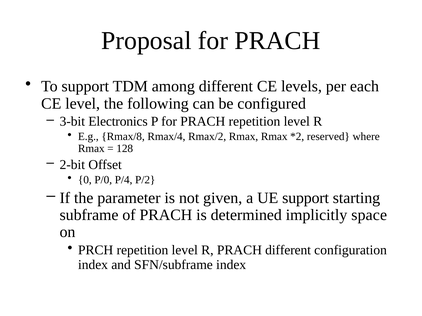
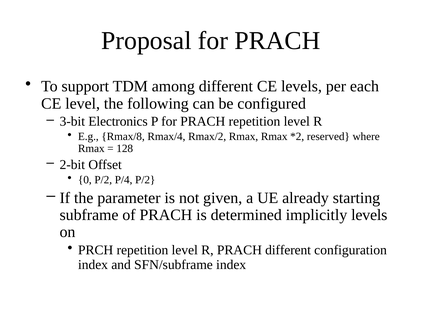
0 P/0: P/0 -> P/2 (103, 180)
UE support: support -> already (306, 198)
implicitly space: space -> levels (369, 215)
